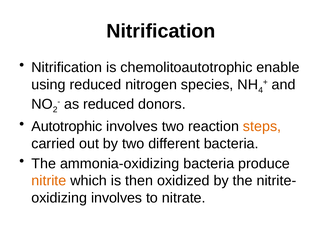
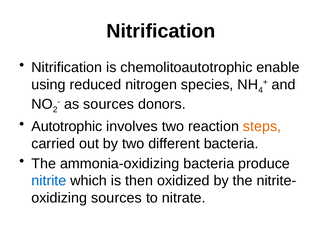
as reduced: reduced -> sources (109, 104)
nitrite colour: orange -> blue (49, 181)
involves: involves -> sources (116, 198)
